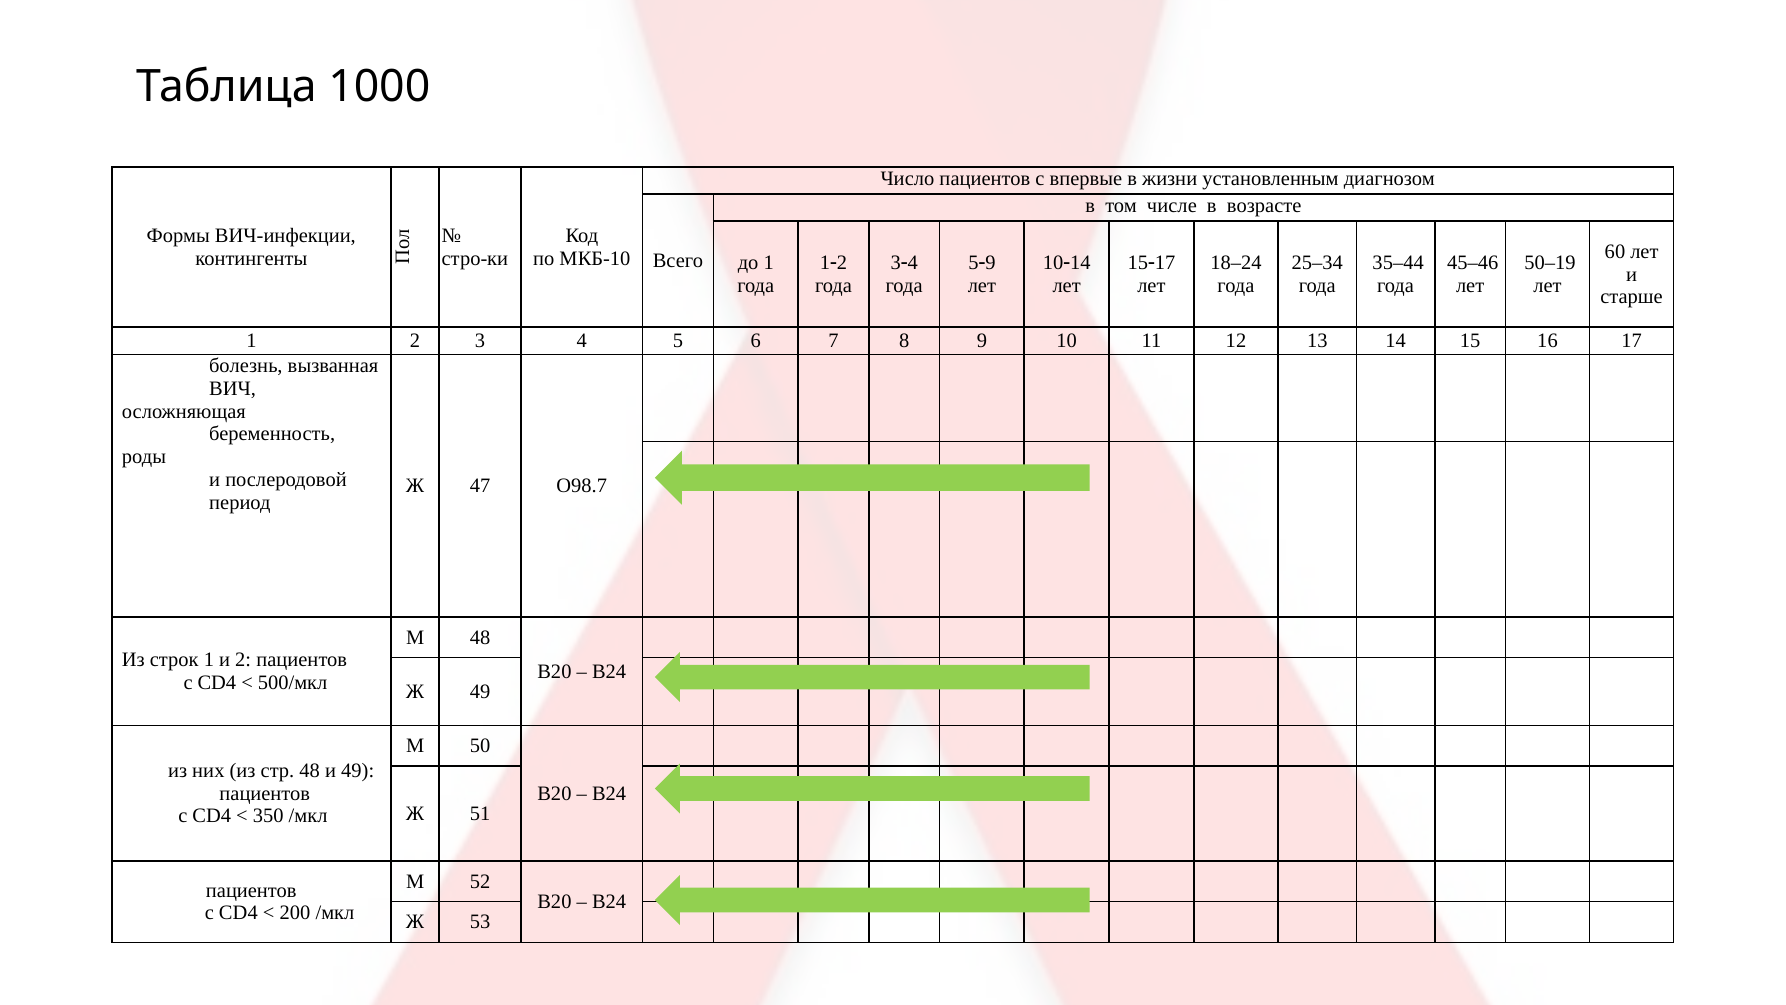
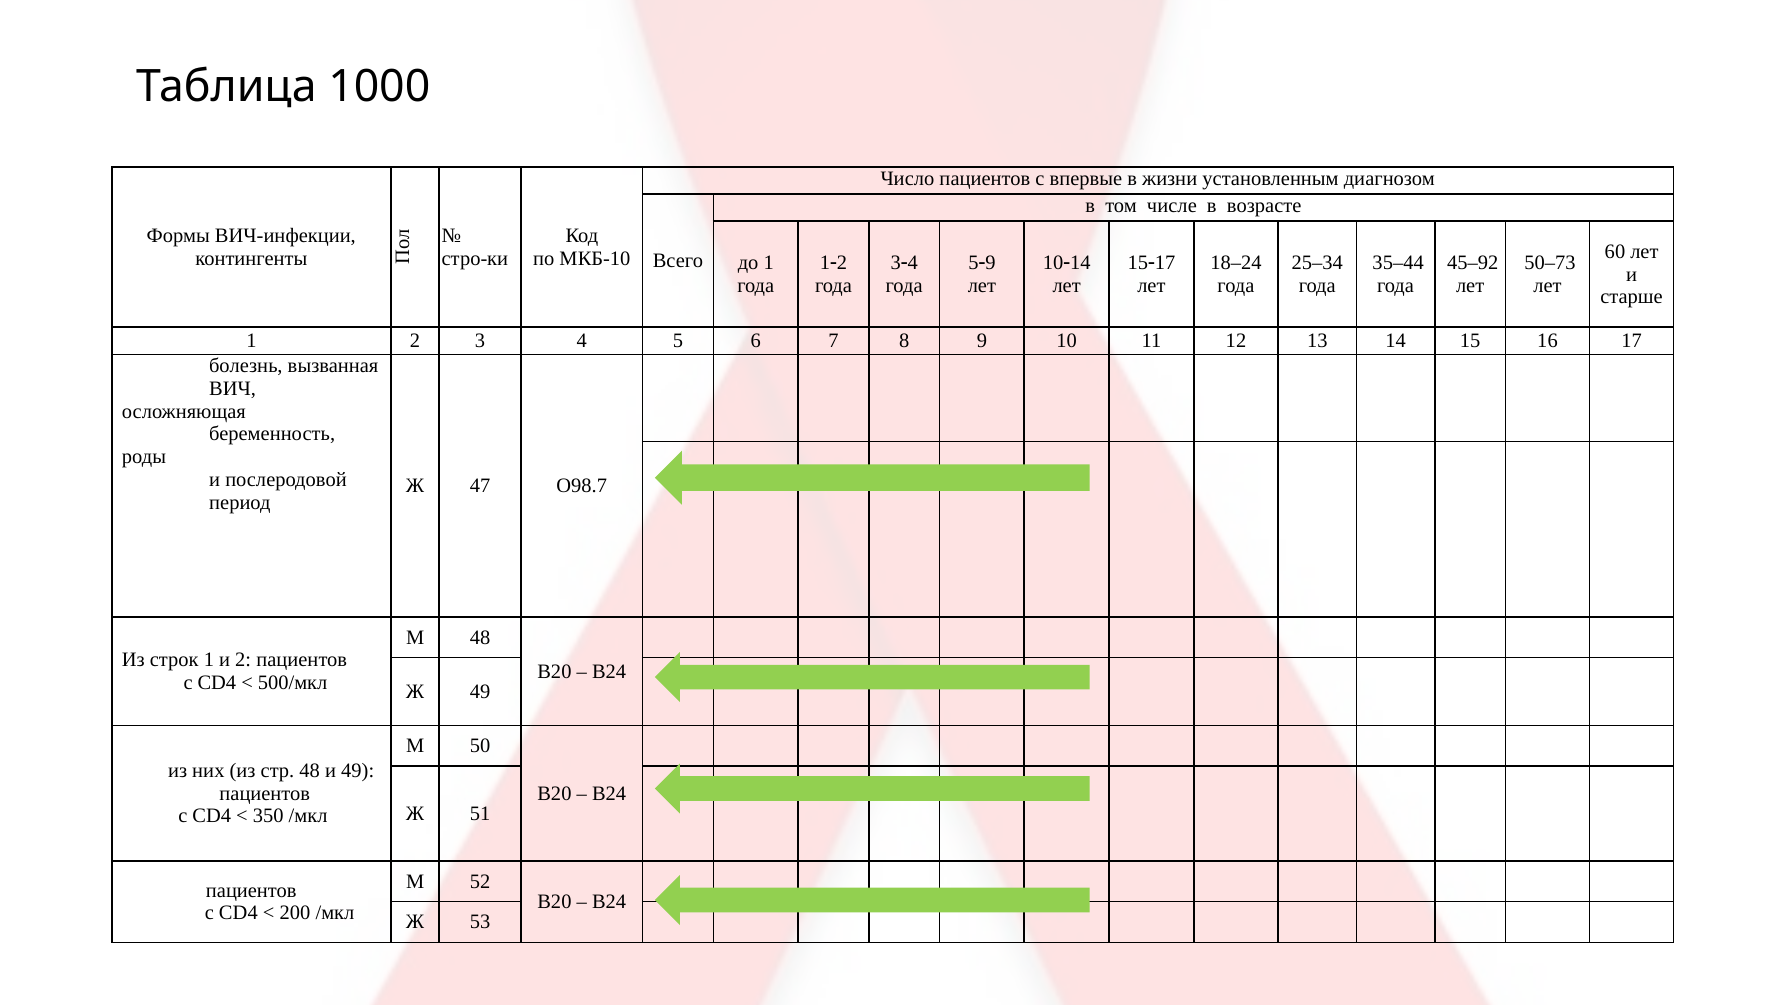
45–46: 45–46 -> 45–92 (1473, 263)
50–19: 50–19 -> 50–73 (1550, 263)
